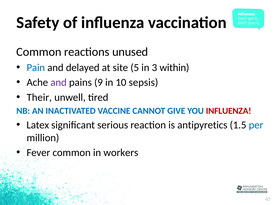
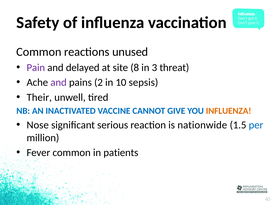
Pain colour: blue -> purple (36, 67)
5: 5 -> 8 (135, 67)
within: within -> threat (174, 67)
9: 9 -> 2 (98, 82)
INFLUENZA colour: red -> orange (229, 111)
Latex: Latex -> Nose (38, 125)
antipyretics: antipyretics -> nationwide (202, 125)
workers: workers -> patients (121, 152)
